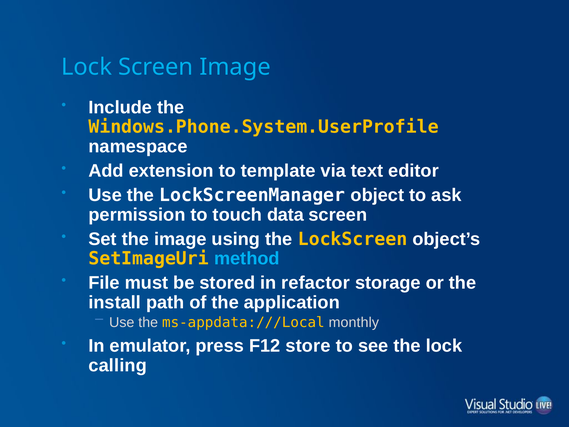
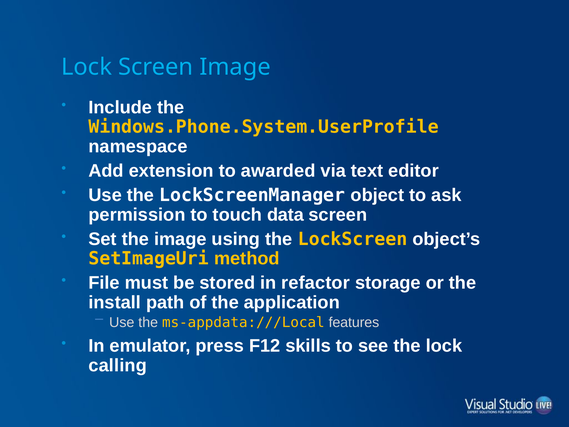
template: template -> awarded (278, 171)
method colour: light blue -> yellow (247, 259)
monthly: monthly -> features (354, 322)
store: store -> skills (308, 346)
